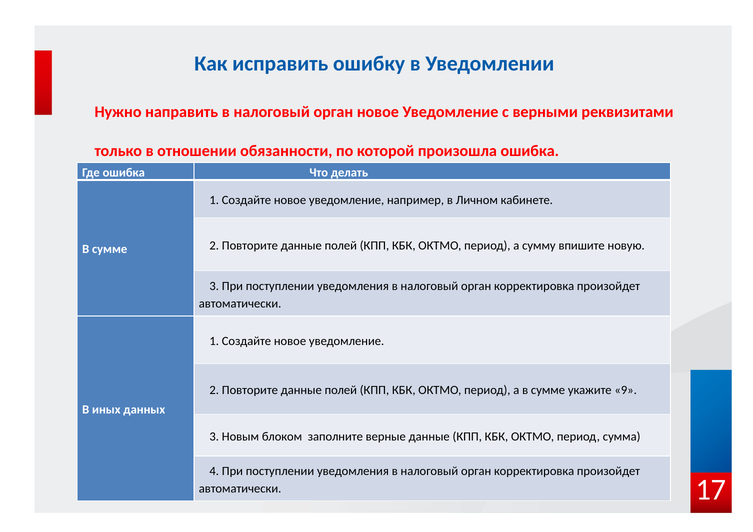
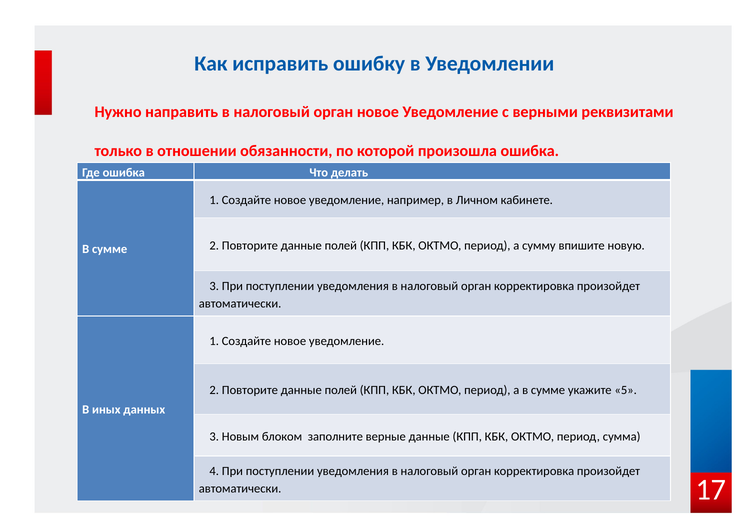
9: 9 -> 5 (626, 391)
